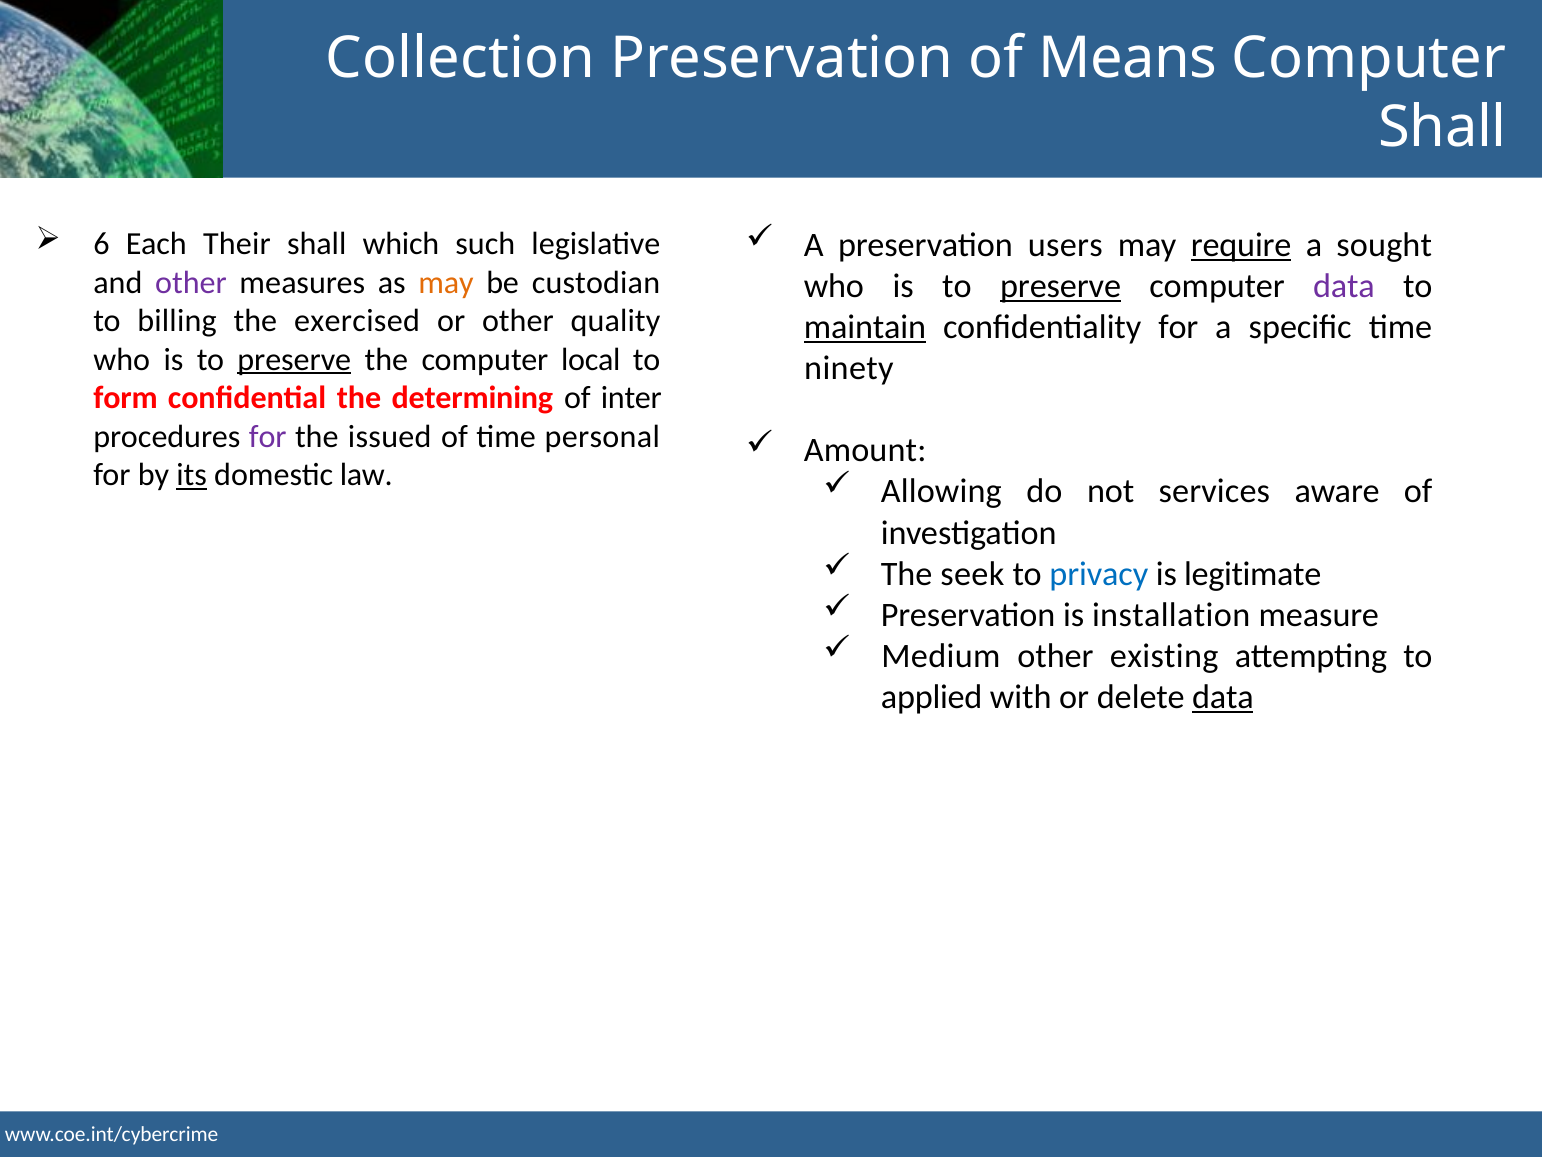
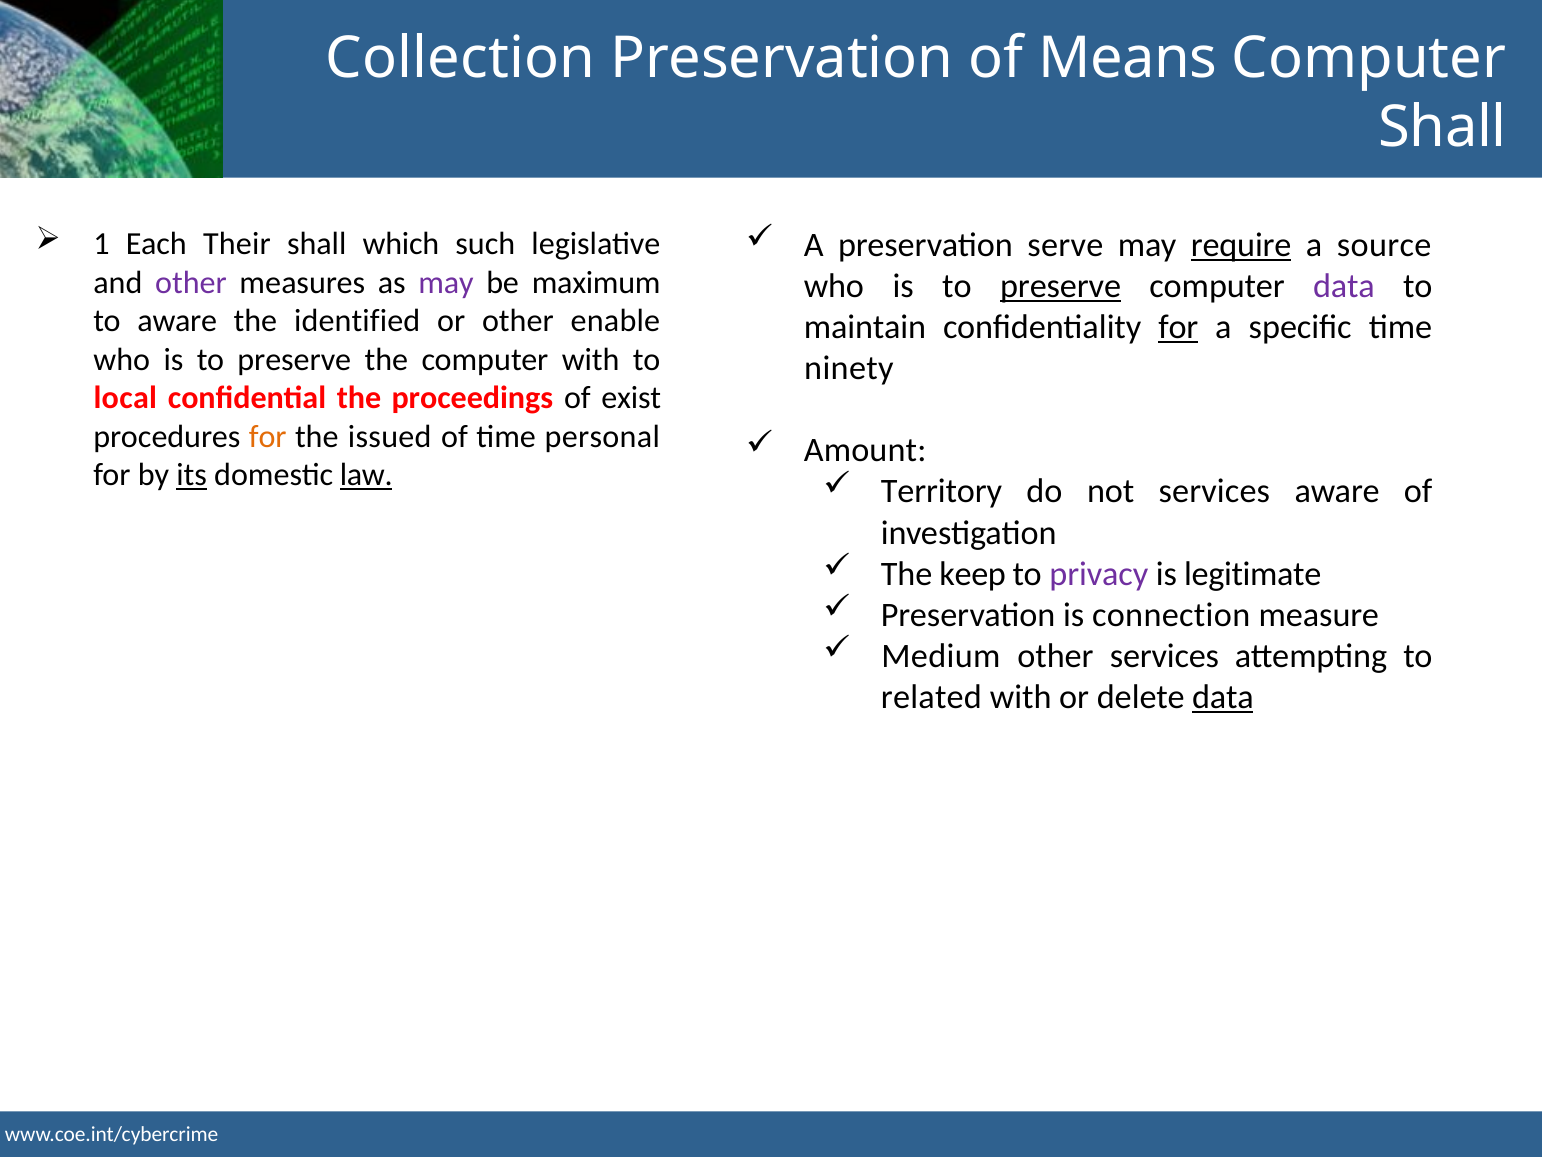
6: 6 -> 1 (102, 244)
users: users -> serve (1065, 245)
sought: sought -> source (1384, 245)
may colour: orange -> purple (446, 282)
custodian: custodian -> maximum (596, 282)
to billing: billing -> aware (177, 321)
exercised: exercised -> identified (357, 321)
quality: quality -> enable (615, 321)
maintain underline: present -> none (865, 327)
for underline: none -> present (1178, 327)
preserve underline: present -> none (294, 359)
computer local: local -> with (591, 359)
form: form -> local (125, 398)
determining: determining -> proceedings (472, 398)
inter: inter -> exist (631, 398)
for colour: purple -> orange (268, 437)
law underline: none -> present (366, 475)
Allowing: Allowing -> Territory (941, 491)
seek: seek -> keep (973, 574)
privacy colour: blue -> purple (1099, 574)
installation: installation -> connection (1171, 615)
other existing: existing -> services (1164, 656)
applied: applied -> related (931, 697)
